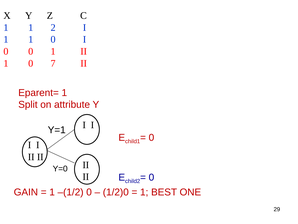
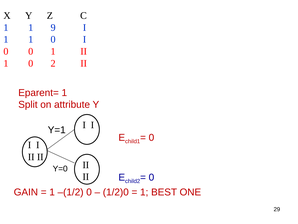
2: 2 -> 9 (53, 27)
7: 7 -> 2 (53, 63)
